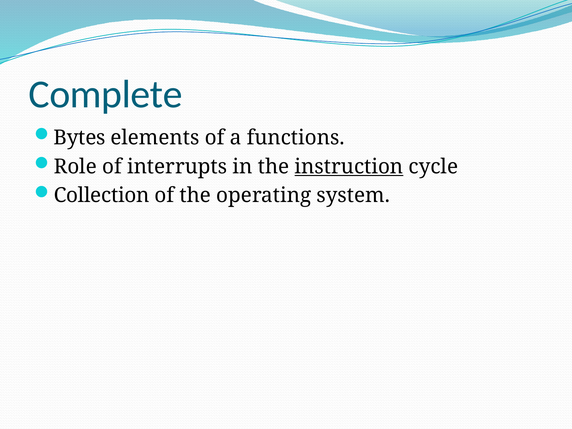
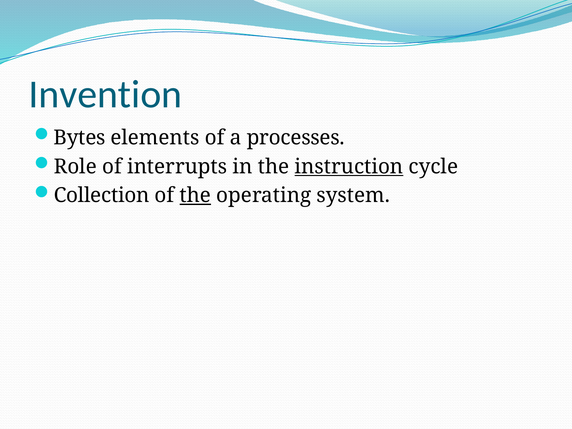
Complete: Complete -> Invention (105, 94)
functions: functions -> processes (296, 138)
the underline: none -> present (195, 196)
